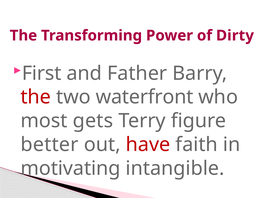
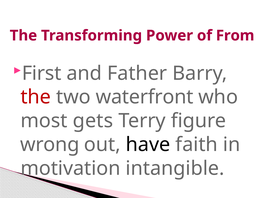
Dirty: Dirty -> From (235, 36)
better: better -> wrong (50, 145)
have colour: red -> black (148, 145)
motivating: motivating -> motivation (70, 168)
